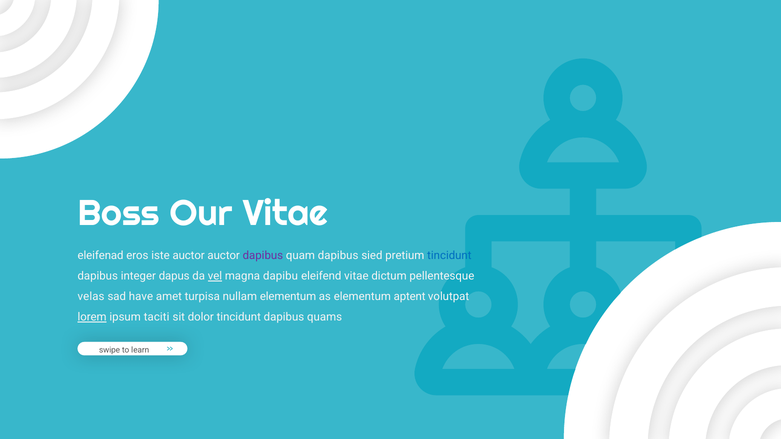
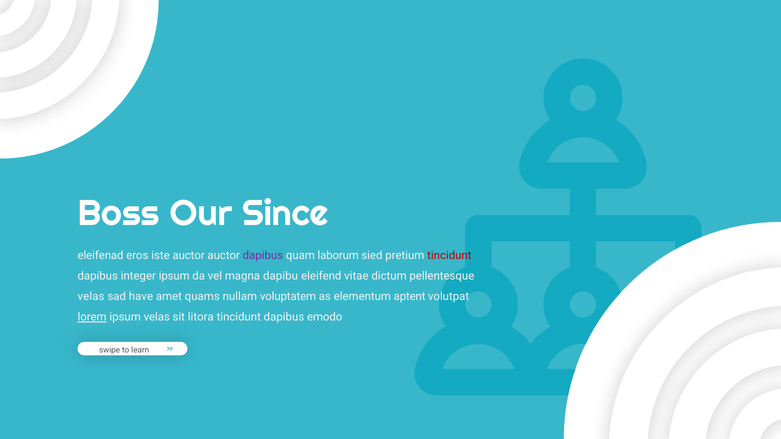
Our Vitae: Vitae -> Since (285, 213)
quam dapibus: dapibus -> laborum (338, 256)
tincidunt colour: blue -> red (449, 256)
integer dapus: dapus -> ipsum (174, 276)
vel underline: present -> none (215, 276)
turpisa: turpisa -> quams (202, 297)
nullam elementum: elementum -> voluptatem (288, 297)
ipsum taciti: taciti -> velas (157, 317)
dolor: dolor -> litora (201, 317)
quams: quams -> emodo (325, 317)
